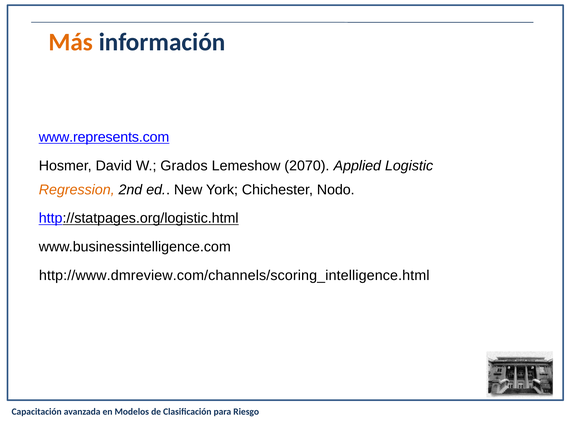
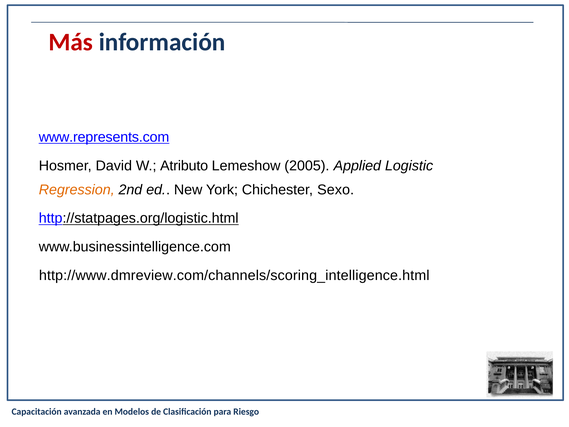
Más colour: orange -> red (71, 42)
Grados: Grados -> Atributo (184, 166)
2070: 2070 -> 2005 (307, 166)
Nodo: Nodo -> Sexo (336, 190)
